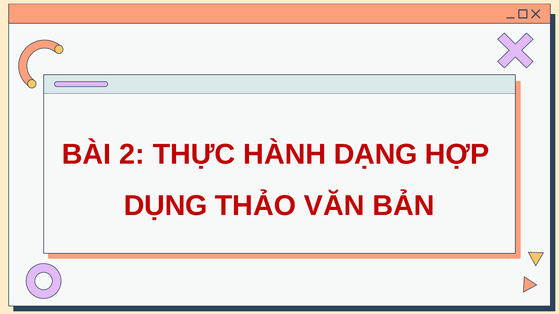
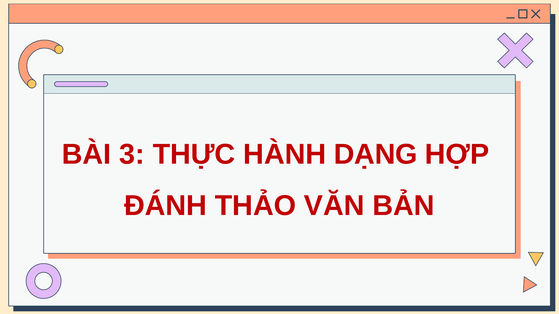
2: 2 -> 3 (132, 154)
DỤNG: DỤNG -> ĐÁNH (166, 206)
